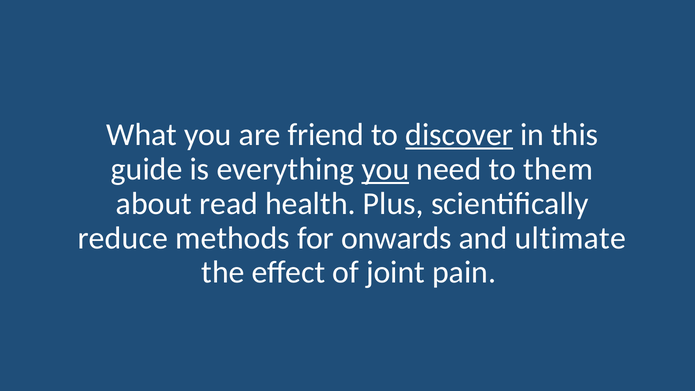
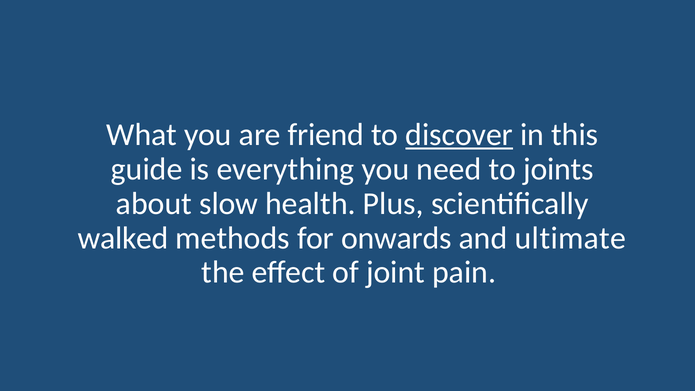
you underline: present -> none (385, 169)
them: them -> joints (558, 169)
read: read -> slow (229, 204)
reduce: reduce -> walked (123, 238)
